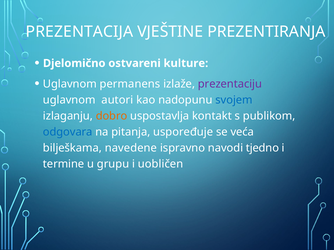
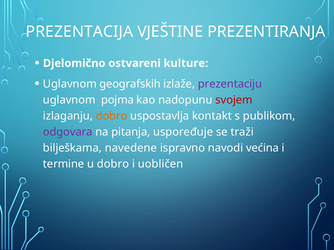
permanens: permanens -> geografskih (130, 84)
autori: autori -> pojma (117, 100)
svojem colour: blue -> red (234, 100)
odgovara colour: blue -> purple (68, 132)
veća: veća -> traži (242, 132)
tjedno: tjedno -> većina (262, 148)
u grupu: grupu -> dobro (113, 164)
